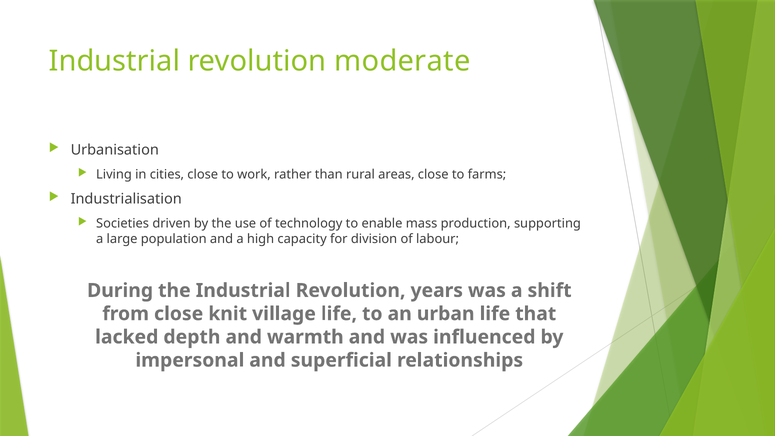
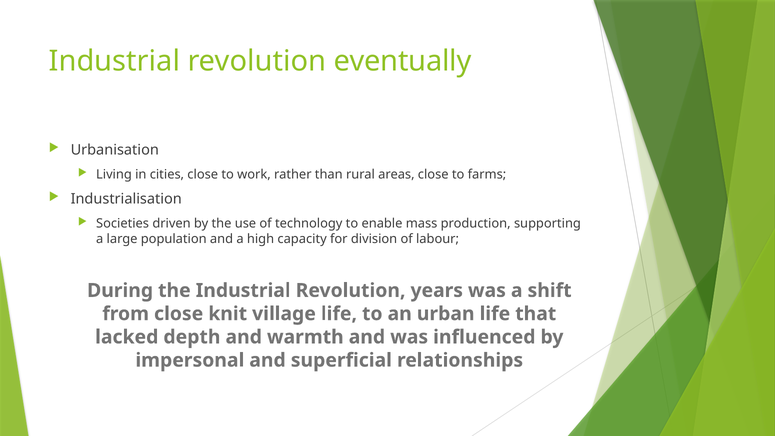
moderate: moderate -> eventually (403, 61)
